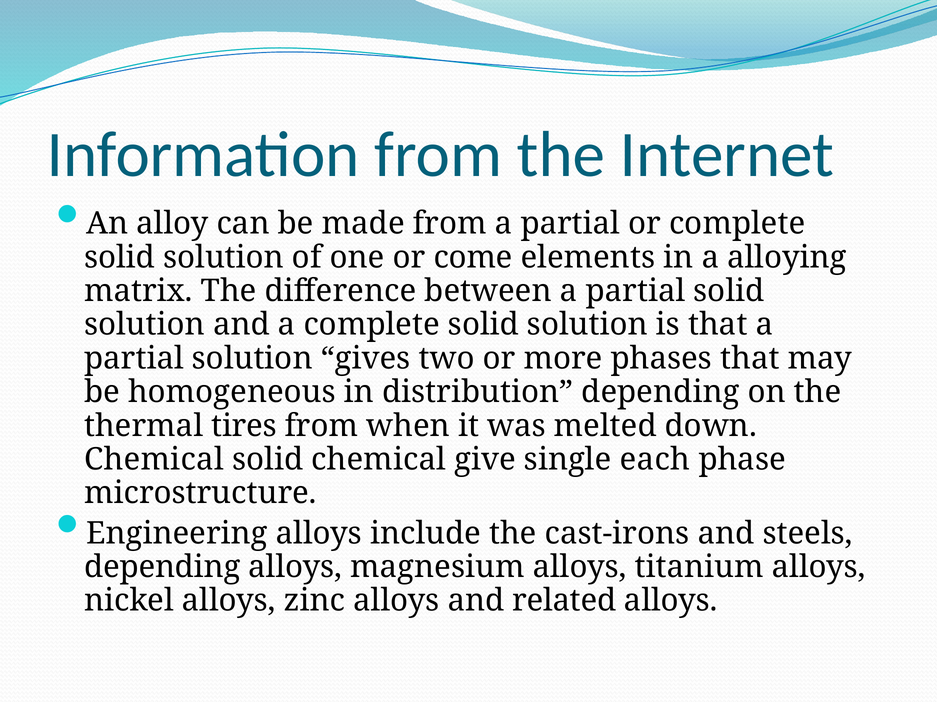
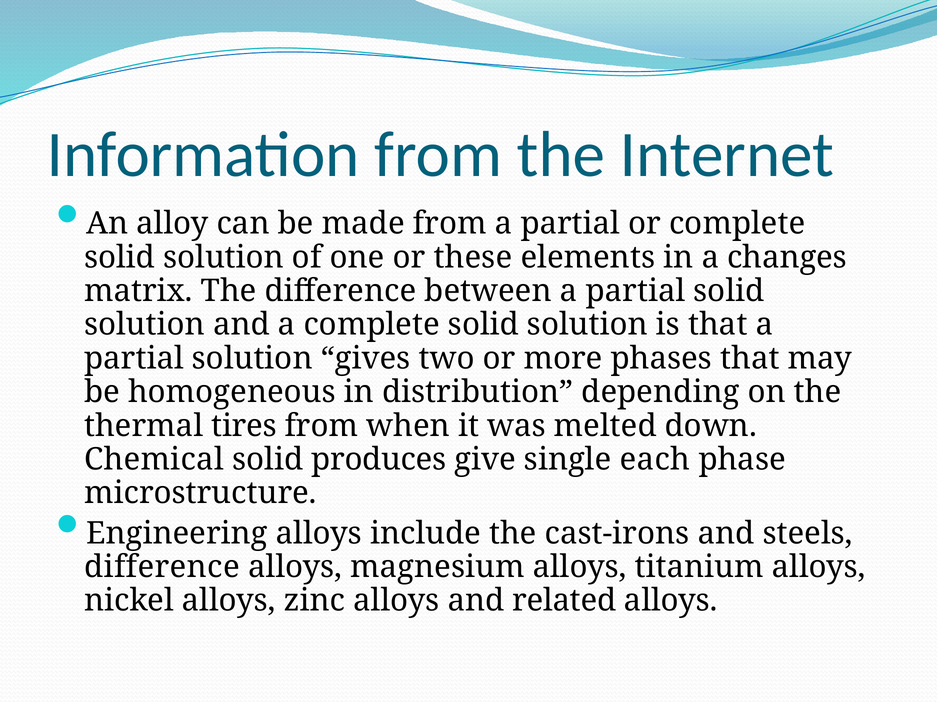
come: come -> these (473, 258)
alloying: alloying -> changes (787, 258)
solid chemical: chemical -> produces (379, 460)
depending: depending -> difference (162, 568)
